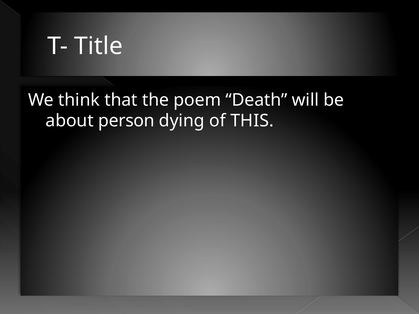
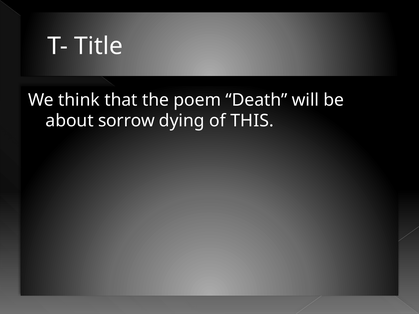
person: person -> sorrow (126, 121)
